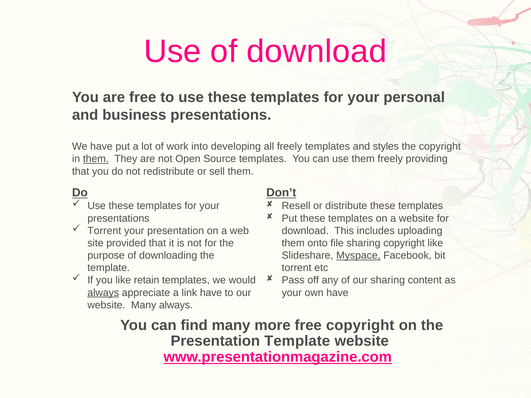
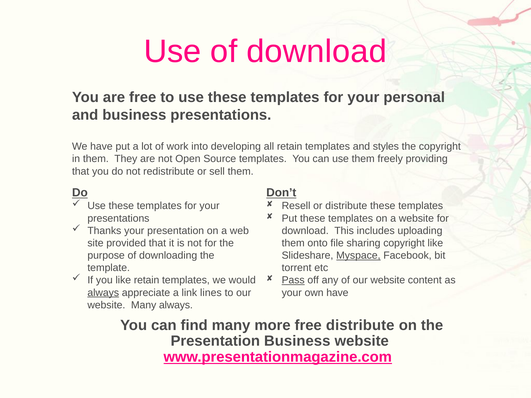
all freely: freely -> retain (290, 147)
them underline: present -> none (96, 159)
Torrent: Torrent -> Thanks (104, 231)
Pass underline: none -> present (293, 280)
of our sharing: sharing -> website (388, 280)
link have: have -> lines (211, 293)
free copyright: copyright -> distribute (360, 325)
Presentation Template: Template -> Business (297, 341)
